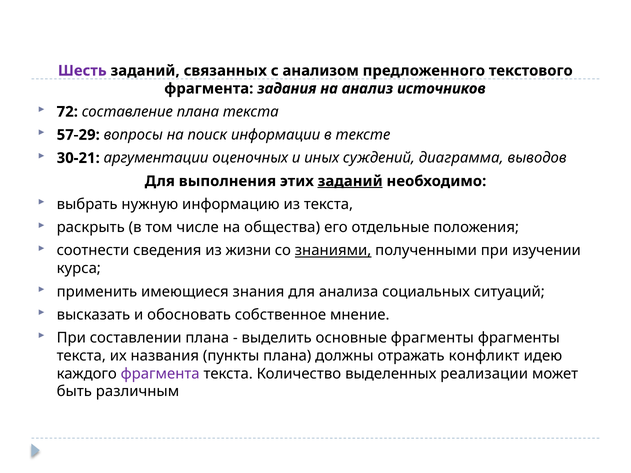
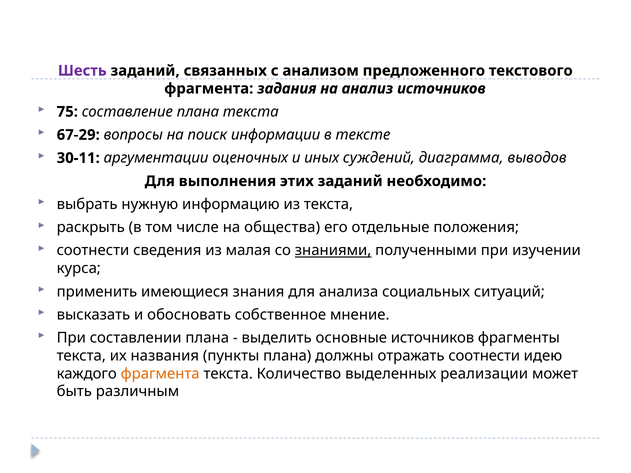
72: 72 -> 75 (67, 112)
57-29: 57-29 -> 67-29 (78, 135)
30-21: 30-21 -> 30-11 (78, 158)
заданий underline: present -> none (350, 181)
жизни: жизни -> малая (248, 251)
основные фрагменты: фрагменты -> источников (433, 338)
отражать конфликт: конфликт -> соотнести (484, 356)
фрагмента colour: purple -> orange (160, 374)
